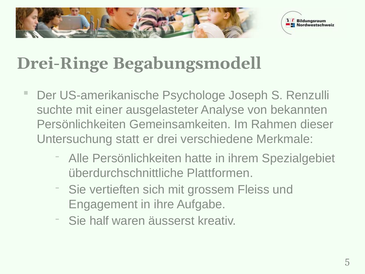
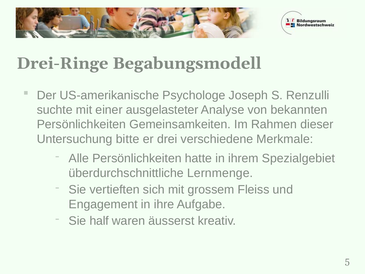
statt: statt -> bitte (128, 139)
Plattformen: Plattformen -> Lernmenge (220, 173)
